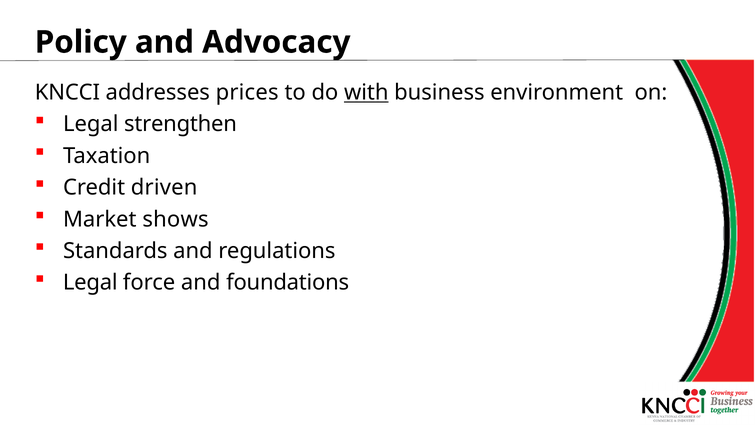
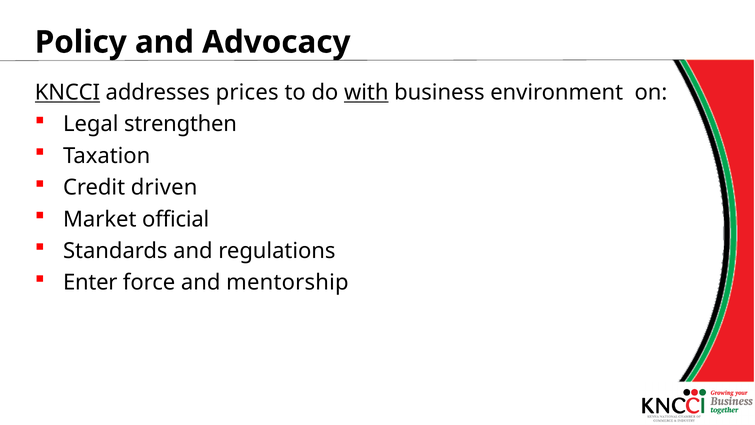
KNCCI underline: none -> present (67, 92)
shows: shows -> official (176, 219)
Legal: Legal -> Enter (90, 282)
foundations: foundations -> mentorship (287, 282)
